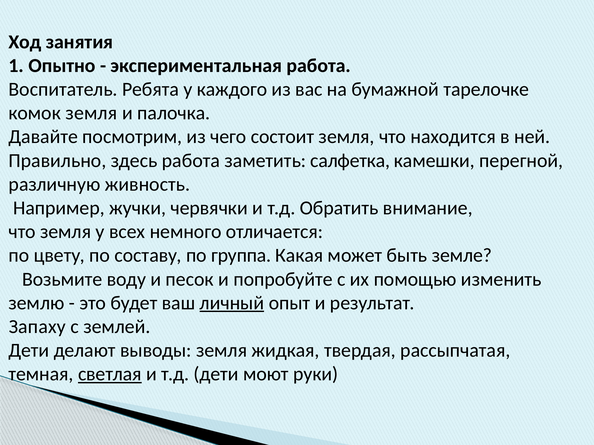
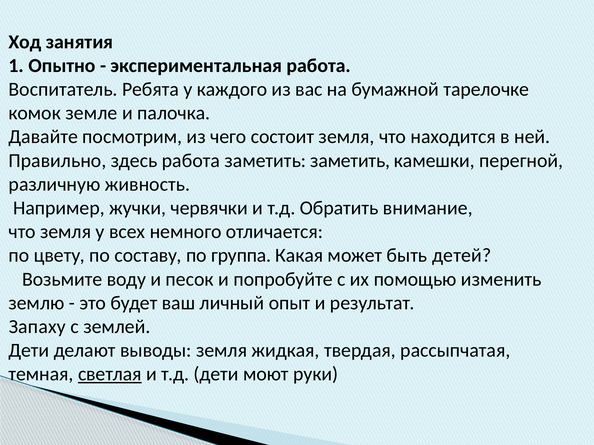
комок земля: земля -> земле (91, 113)
заметить салфетка: салфетка -> заметить (350, 161)
земле: земле -> детей (462, 256)
личный underline: present -> none (232, 303)
